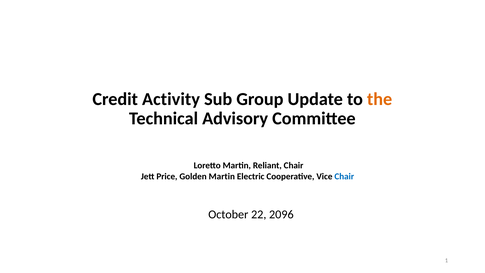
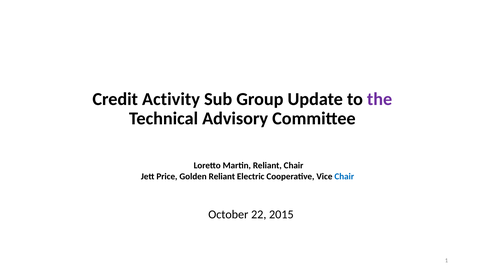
the colour: orange -> purple (380, 99)
Golden Martin: Martin -> Reliant (222, 176)
2096: 2096 -> 2015 (281, 214)
